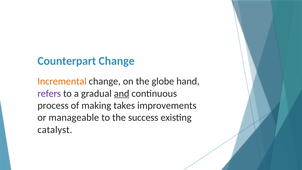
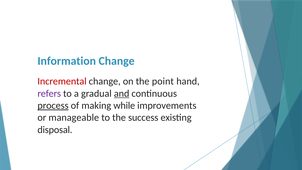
Counterpart: Counterpart -> Information (67, 61)
Incremental colour: orange -> red (62, 81)
globe: globe -> point (163, 81)
process underline: none -> present (53, 105)
takes: takes -> while (124, 105)
catalyst: catalyst -> disposal (55, 130)
